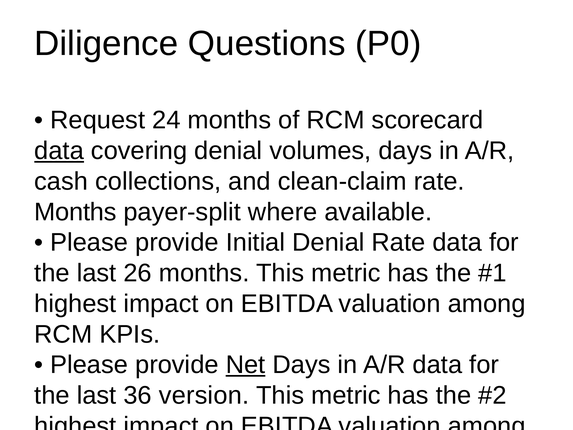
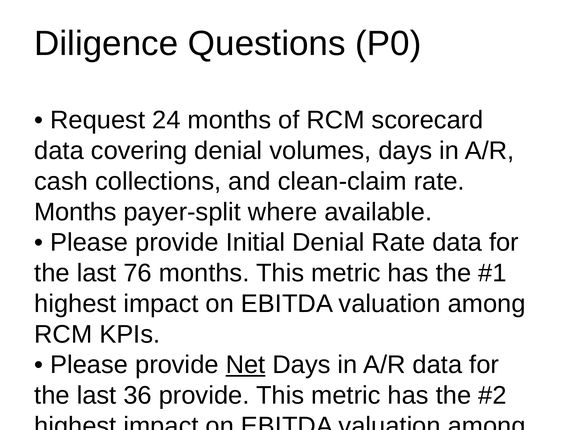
data underline: present -> none (59, 151)
26: 26 -> 76 (138, 273)
36 version: version -> provide (204, 395)
